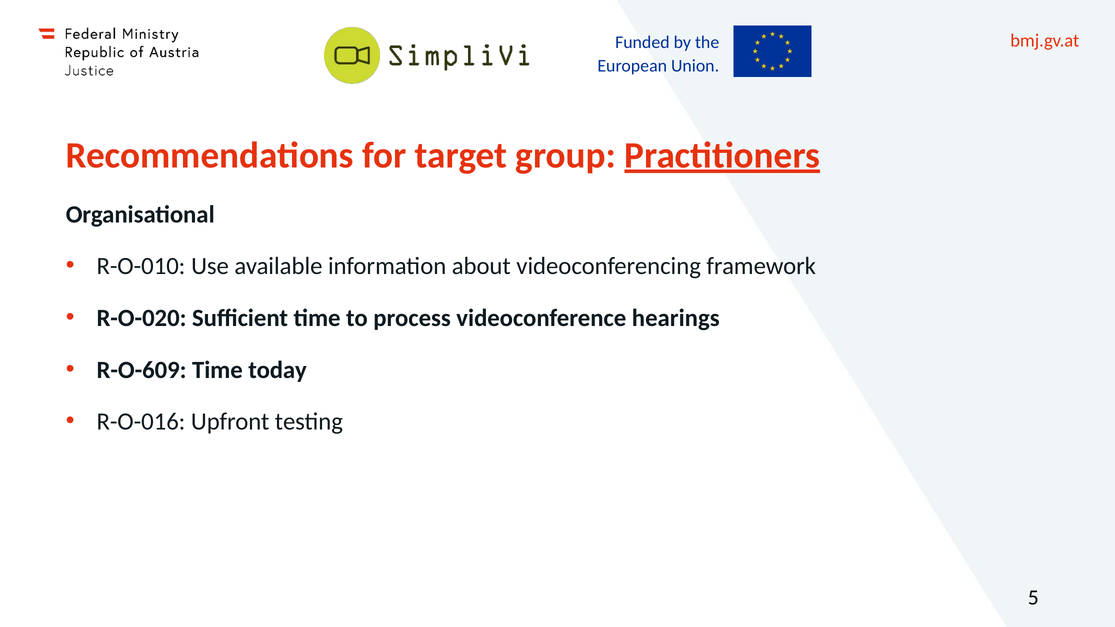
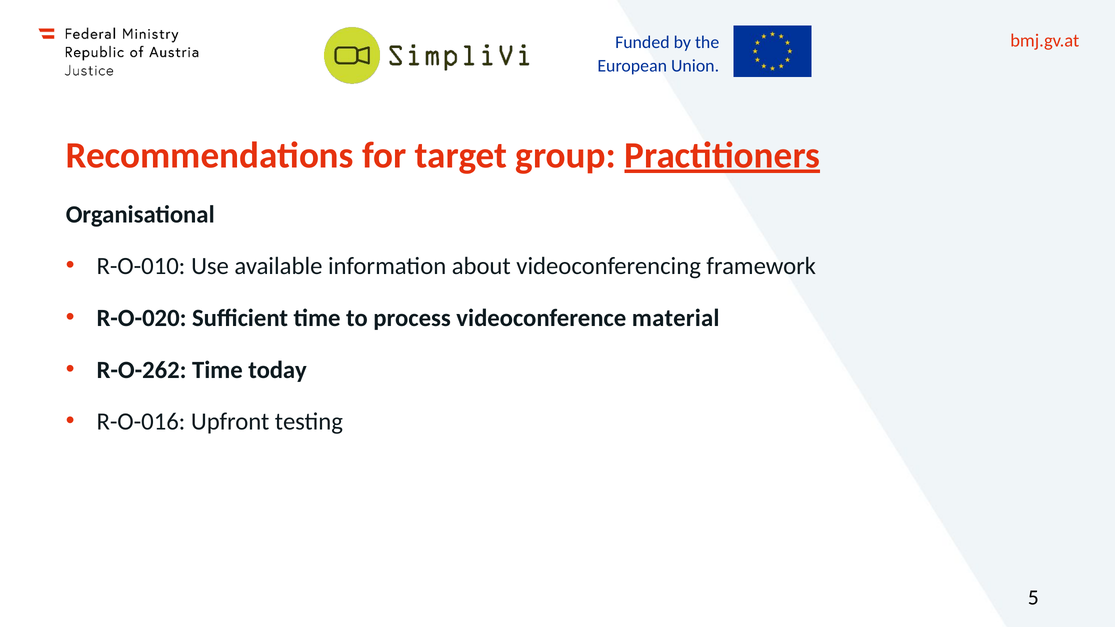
hearings: hearings -> material (676, 318)
R-O-609: R-O-609 -> R-O-262 (142, 370)
